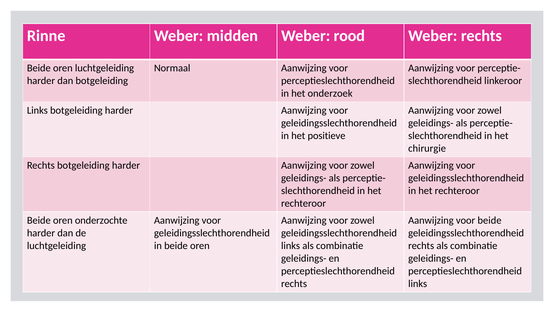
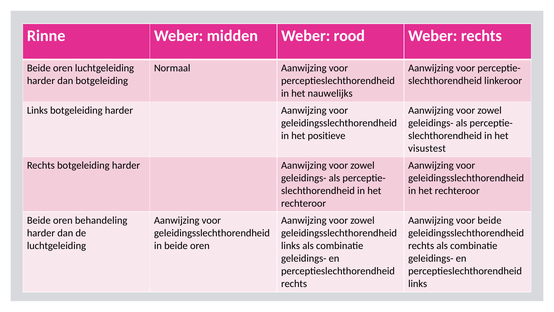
onderzoek: onderzoek -> nauwelijks (330, 93)
chirurgie: chirurgie -> visustest (427, 148)
onderzochte: onderzochte -> behandeling (101, 220)
